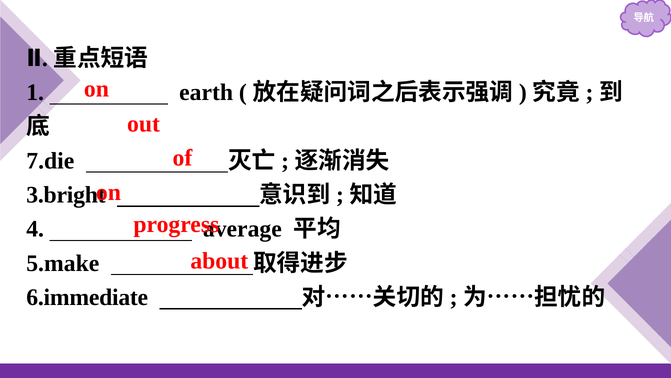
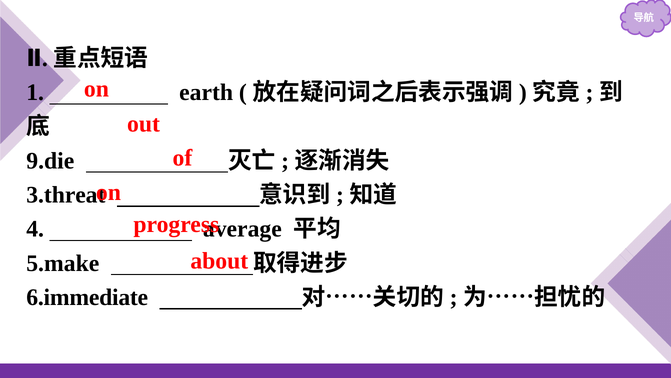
7.die: 7.die -> 9.die (50, 161)
3.bright: 3.bright -> 3.threat (66, 195)
